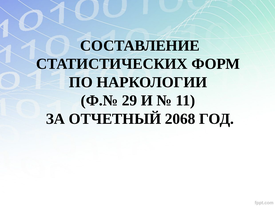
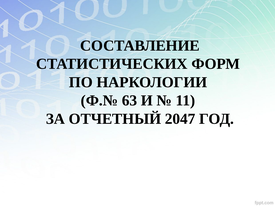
29: 29 -> 63 (130, 101)
2068: 2068 -> 2047 (180, 119)
